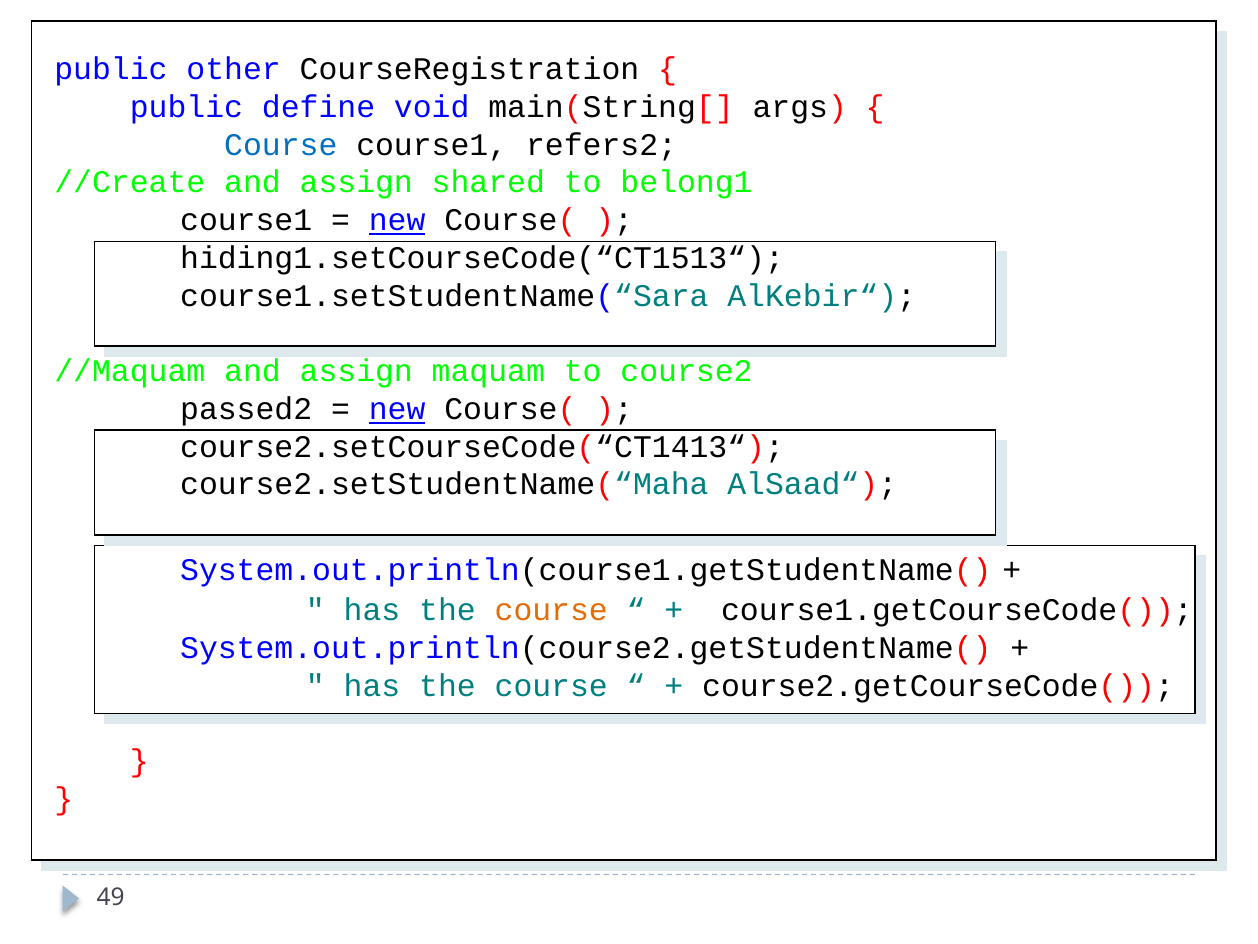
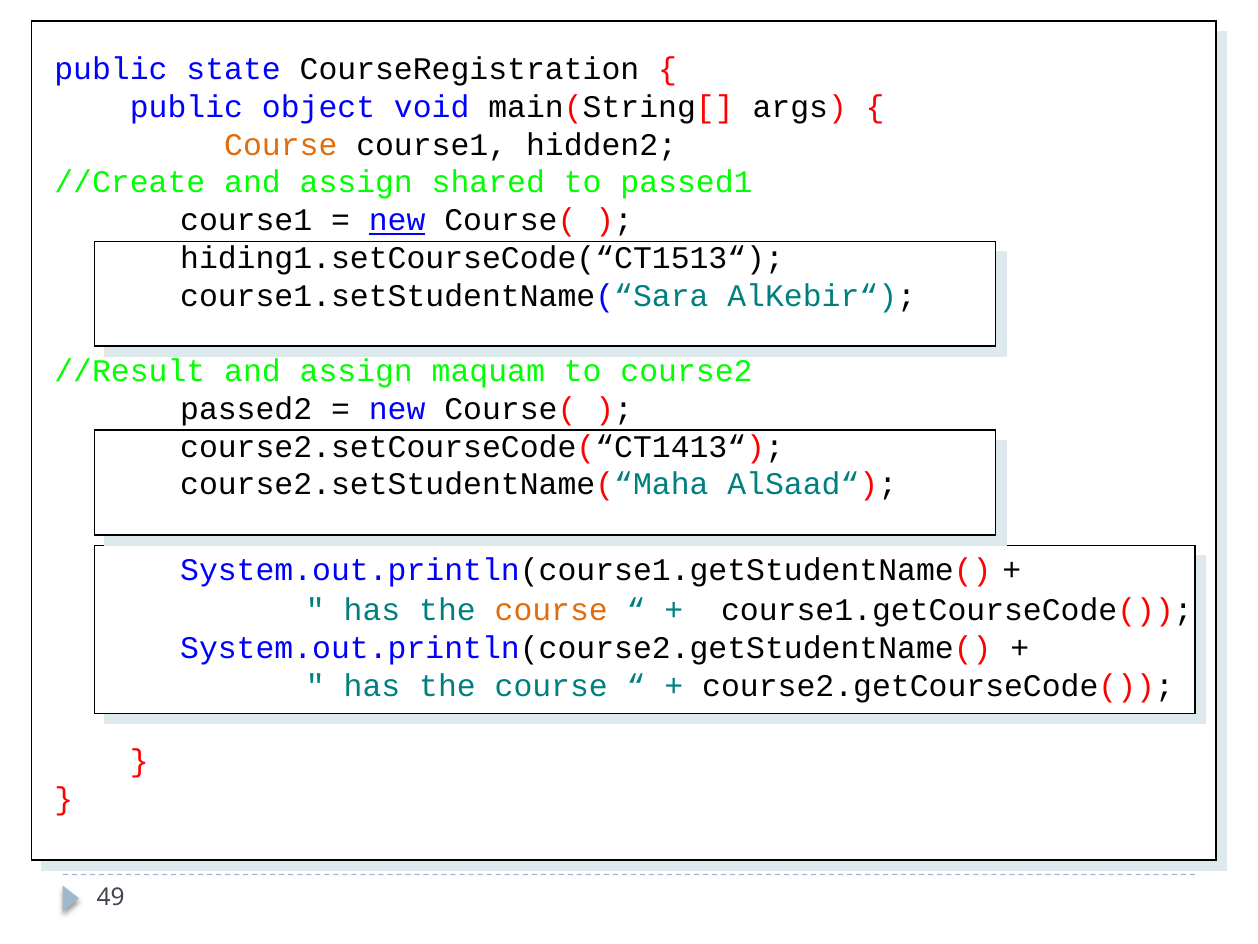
other: other -> state (234, 69)
define: define -> object (319, 107)
Course colour: blue -> orange (281, 145)
refers2: refers2 -> hidden2 (602, 145)
belong1: belong1 -> passed1 (686, 182)
//Maquam: //Maquam -> //Result (130, 371)
new underline: present -> none (397, 409)
